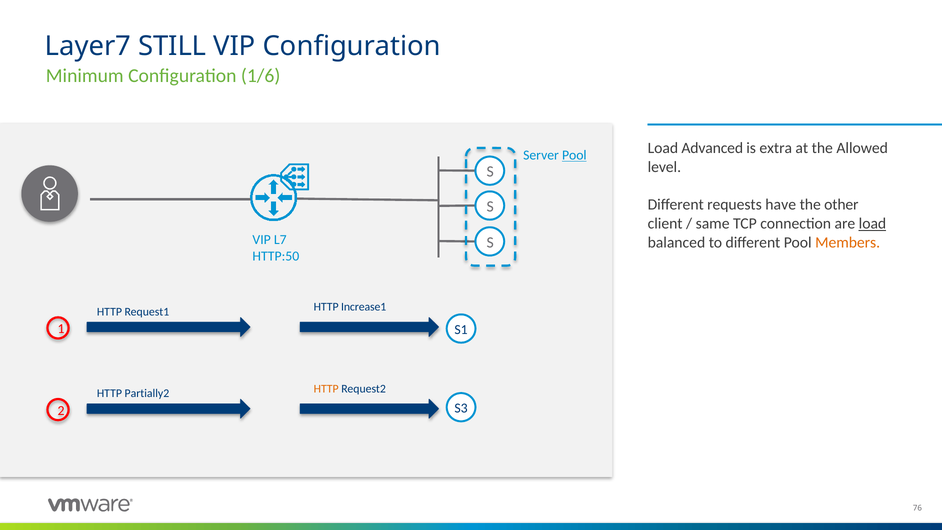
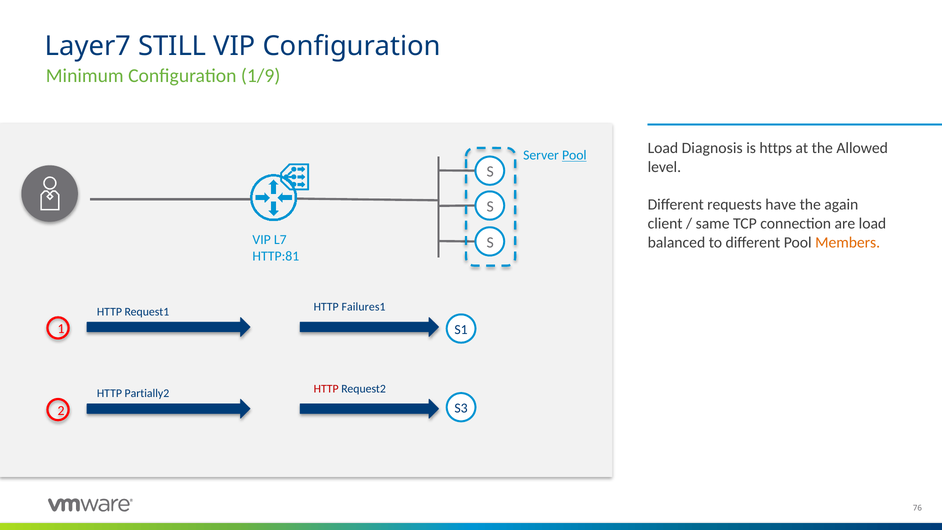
1/6: 1/6 -> 1/9 (261, 76)
Advanced: Advanced -> Diagnosis (712, 148)
extra: extra -> https (776, 148)
other: other -> again (841, 205)
load underline: present -> none (872, 224)
HTTP:50: HTTP:50 -> HTTP:81 (276, 256)
Increase1: Increase1 -> Failures1 (364, 307)
HTTP colour: orange -> red (326, 389)
